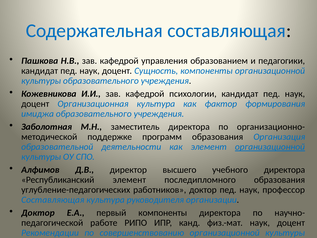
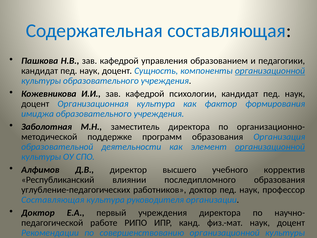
организационной underline: none -> present (270, 71)
учебного директора: директора -> корректив (284, 170)
Республиканский элемент: элемент -> влиянии (129, 180)
первый компоненты: компоненты -> учреждения (163, 213)
